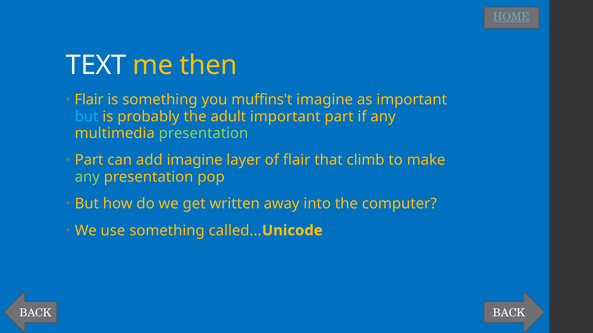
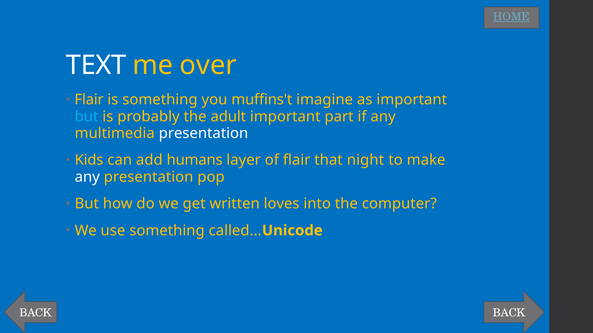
then: then -> over (208, 65)
presentation colour: light green -> white (203, 134)
Part: Part -> Kids (89, 160)
add imagine: imagine -> humans (195, 160)
climb: climb -> night (365, 160)
any colour: light green -> white (87, 177)
away: away -> loves (282, 204)
